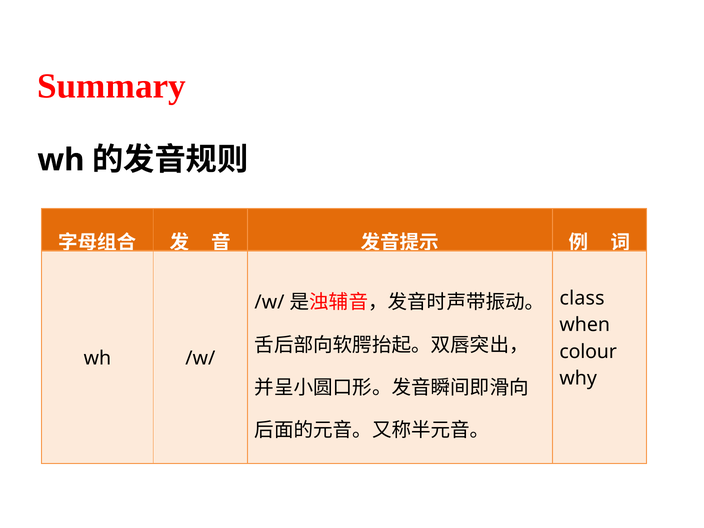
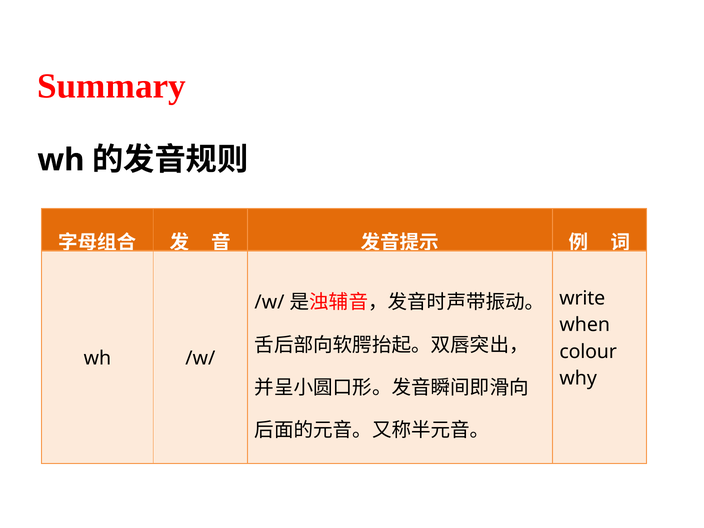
class: class -> write (582, 298)
